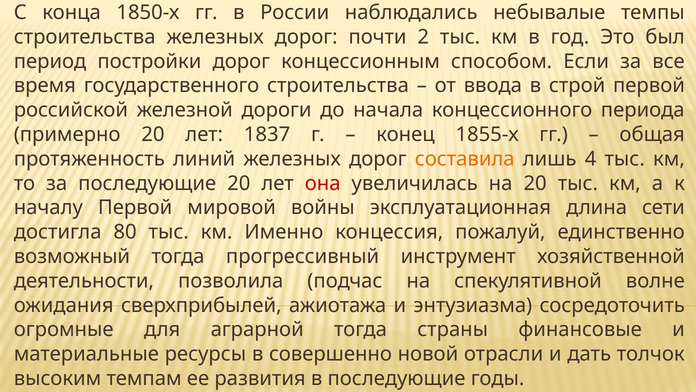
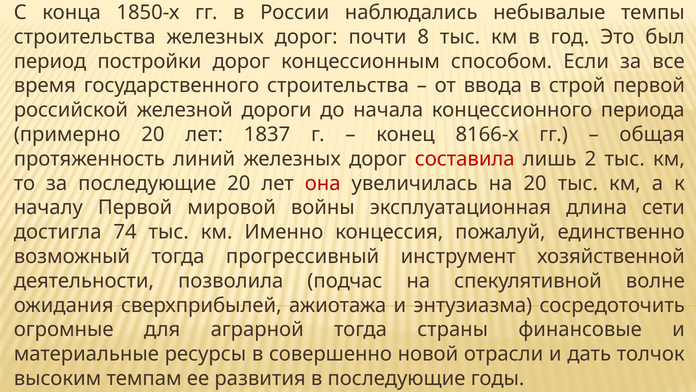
2: 2 -> 8 (423, 37)
1855-х: 1855-х -> 8166-х (487, 134)
составила colour: orange -> red (465, 159)
4: 4 -> 2 (591, 159)
80: 80 -> 74 (125, 232)
